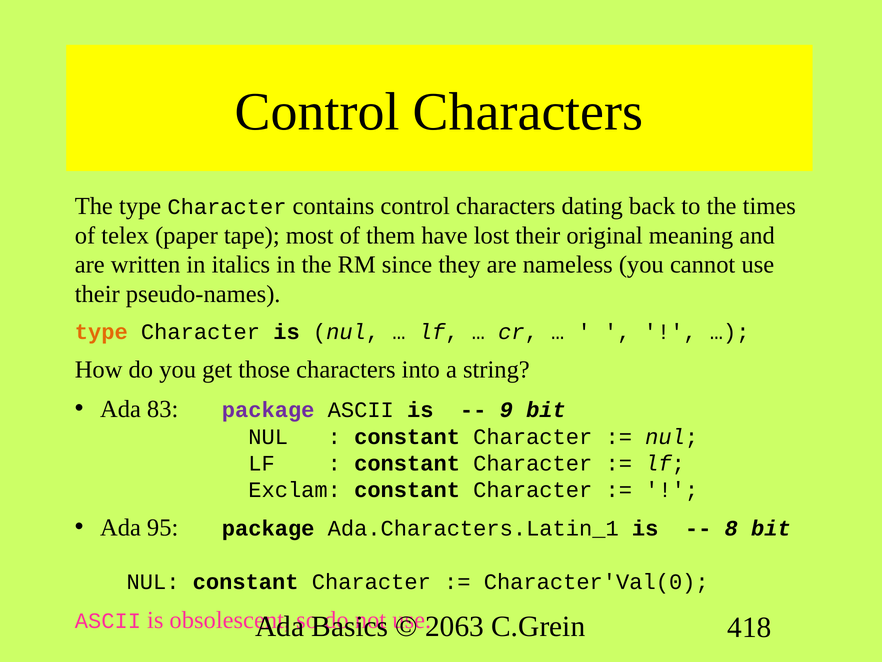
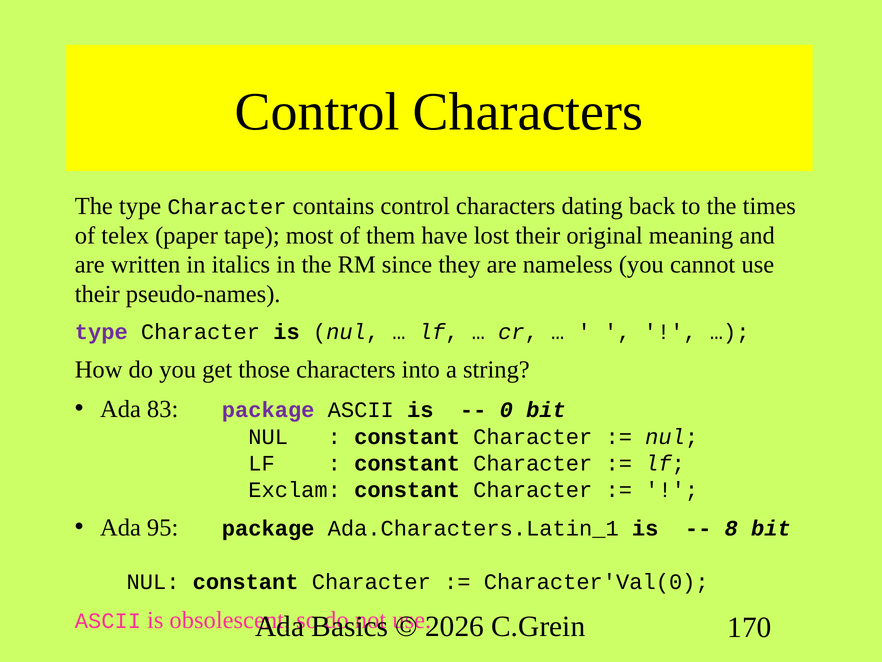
type colour: orange -> purple (101, 332)
9: 9 -> 0 (506, 410)
2063: 2063 -> 2026 (455, 626)
418: 418 -> 170 (750, 627)
